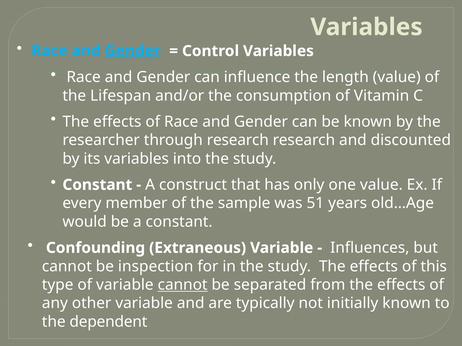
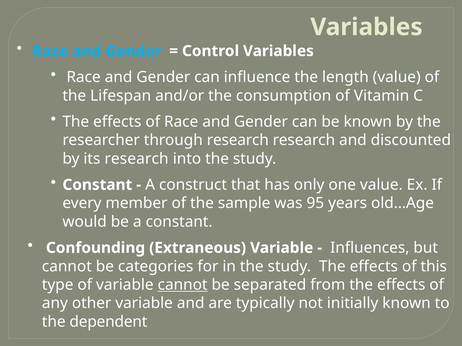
Gender underline: present -> none (133, 51)
its variables: variables -> research (137, 159)
51: 51 -> 95 (315, 204)
inspection: inspection -> categories (156, 267)
